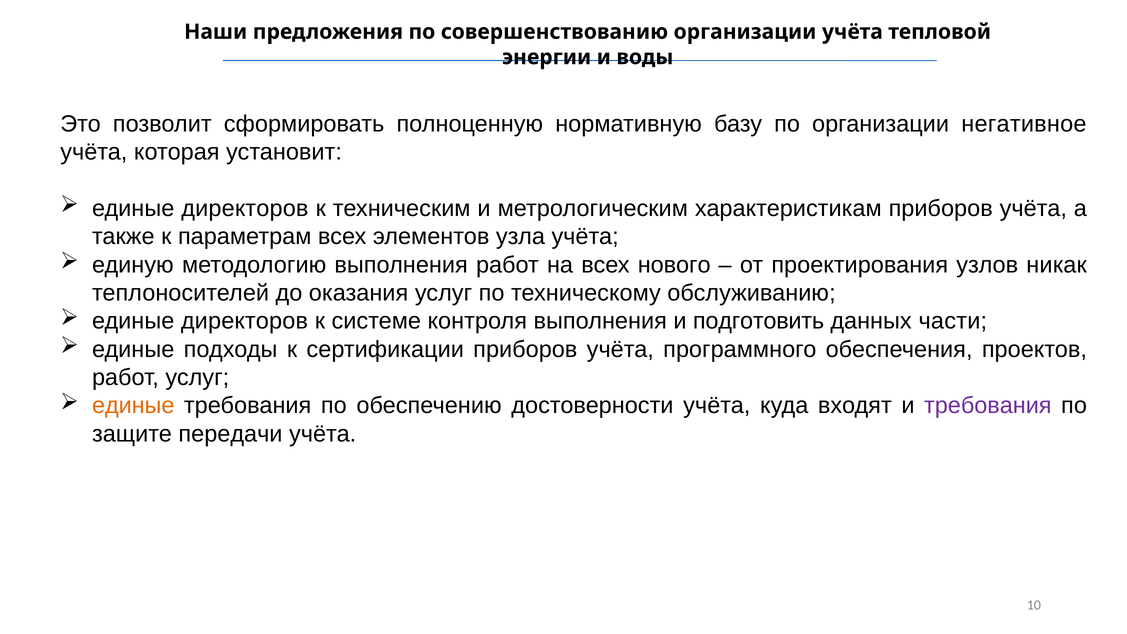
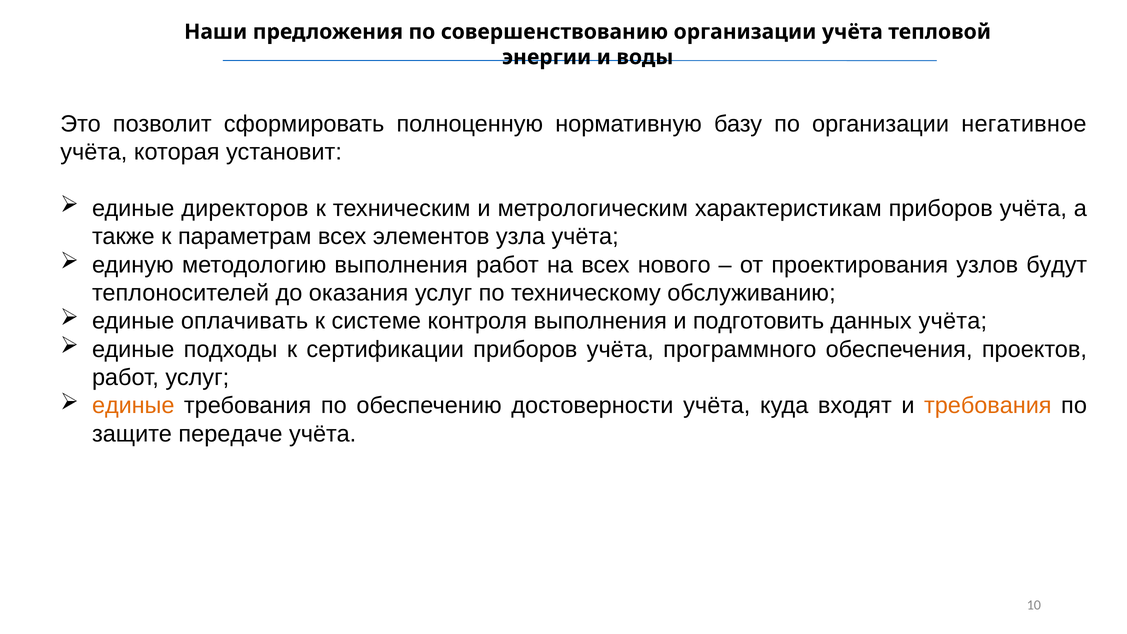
никак: никак -> будут (1057, 265)
директоров: директоров -> оплачивать (244, 321)
данных части: части -> учёта (953, 321)
требования colour: purple -> orange (988, 406)
передачи: передачи -> передаче (230, 434)
